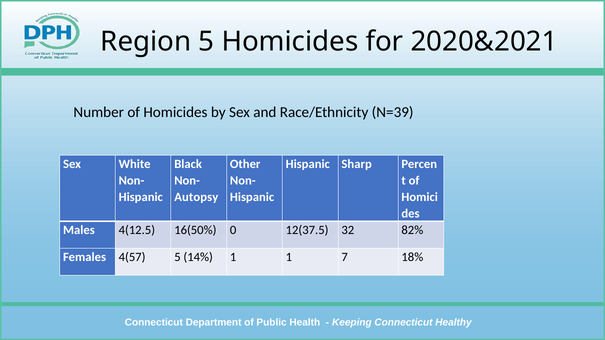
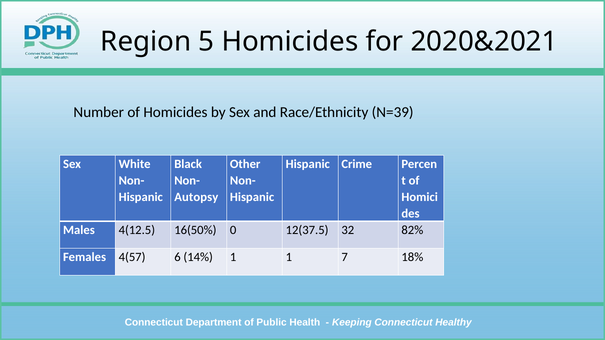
Sharp: Sharp -> Crime (357, 164)
4(57 5: 5 -> 6 (177, 257)
